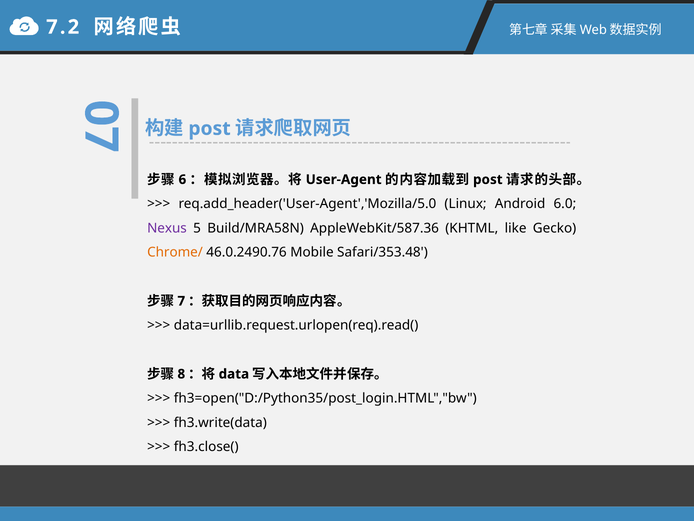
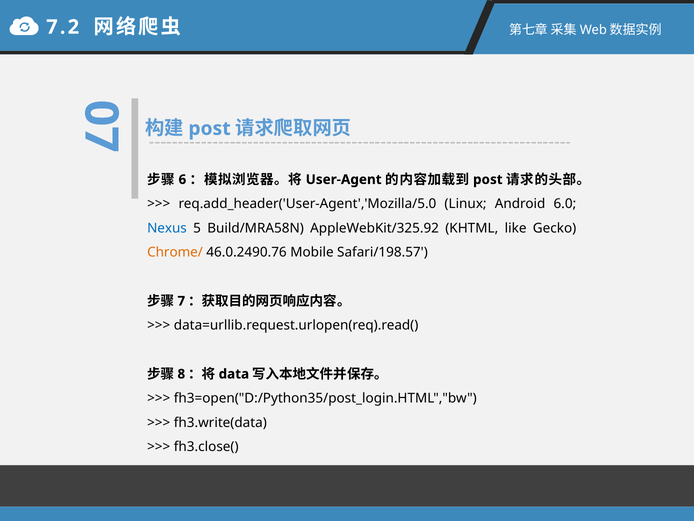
Nexus colour: purple -> blue (167, 228)
AppleWebKit/587.36: AppleWebKit/587.36 -> AppleWebKit/325.92 (375, 228)
Safari/353.48: Safari/353.48 -> Safari/198.57 (382, 252)
